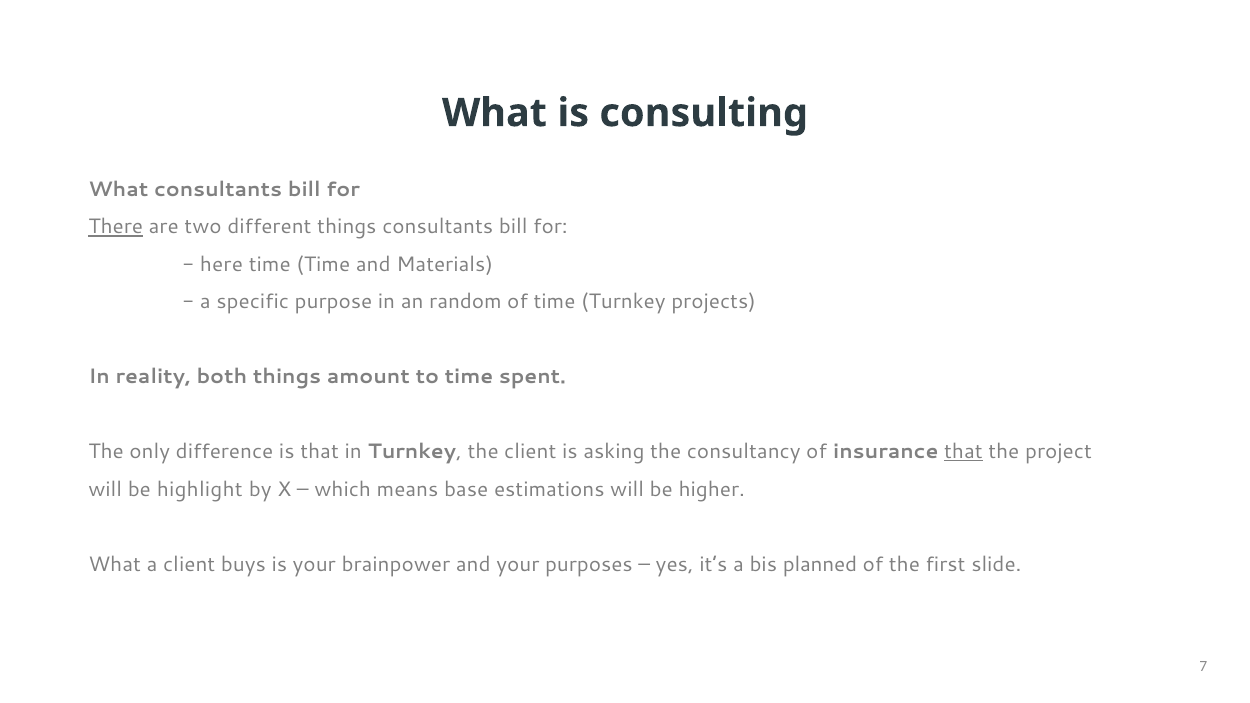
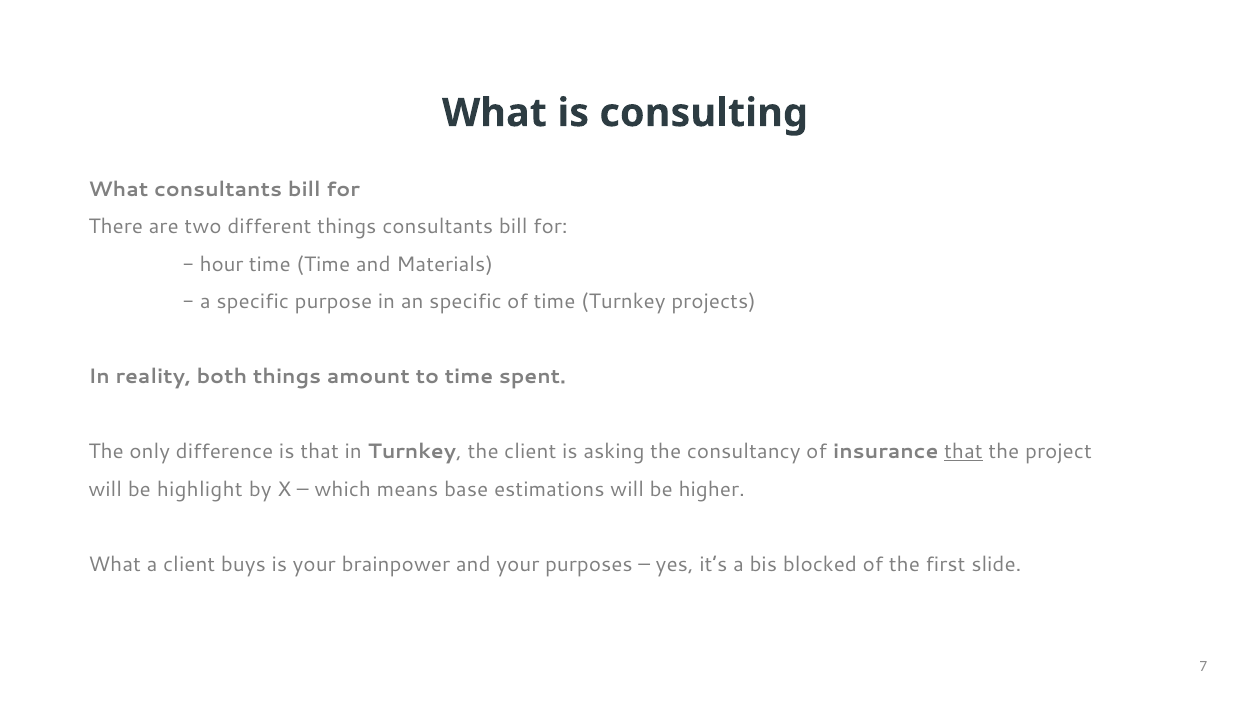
There underline: present -> none (116, 227)
here: here -> hour (222, 265)
an random: random -> specific (465, 302)
planned: planned -> blocked (820, 564)
